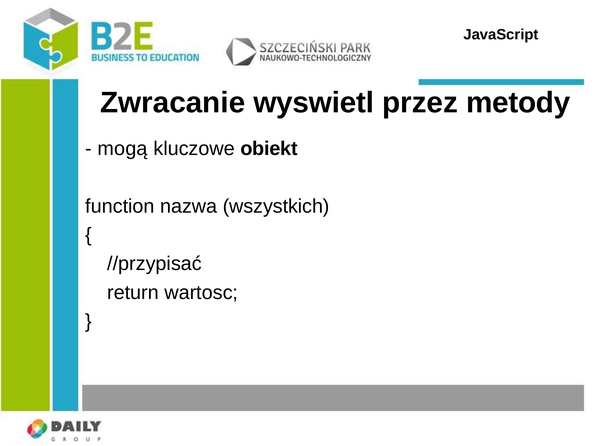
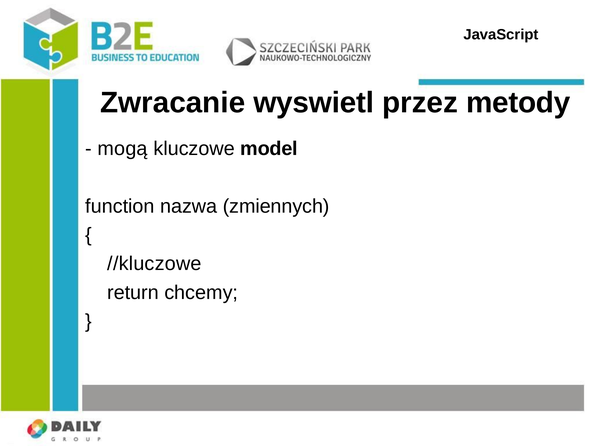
obiekt: obiekt -> model (269, 149)
wszystkich: wszystkich -> zmiennych (276, 206)
//przypisać: //przypisać -> //kluczowe (154, 263)
wartosc: wartosc -> chcemy (201, 292)
